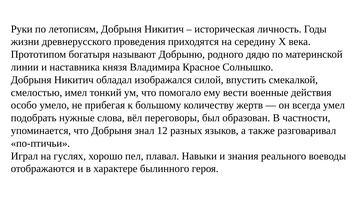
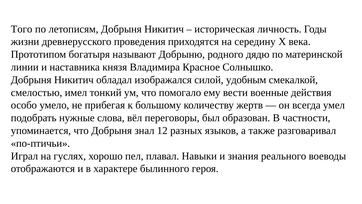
Руки: Руки -> Того (22, 29)
впустить: впустить -> удобным (246, 80)
